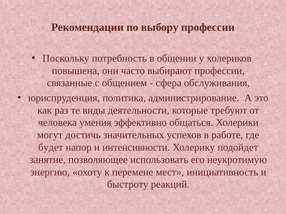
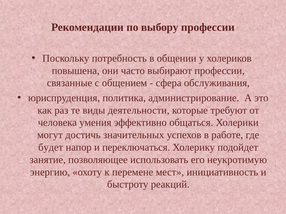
интенсивности: интенсивности -> переключаться (136, 148)
